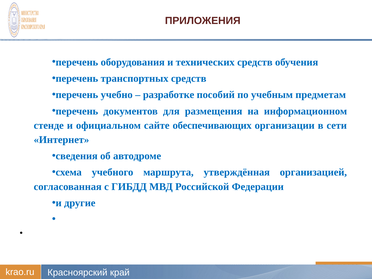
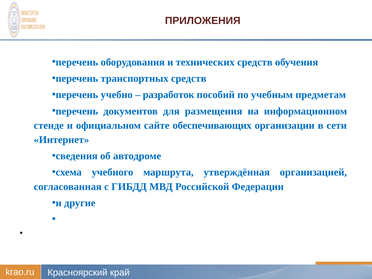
разработке: разработке -> разработок (169, 95)
